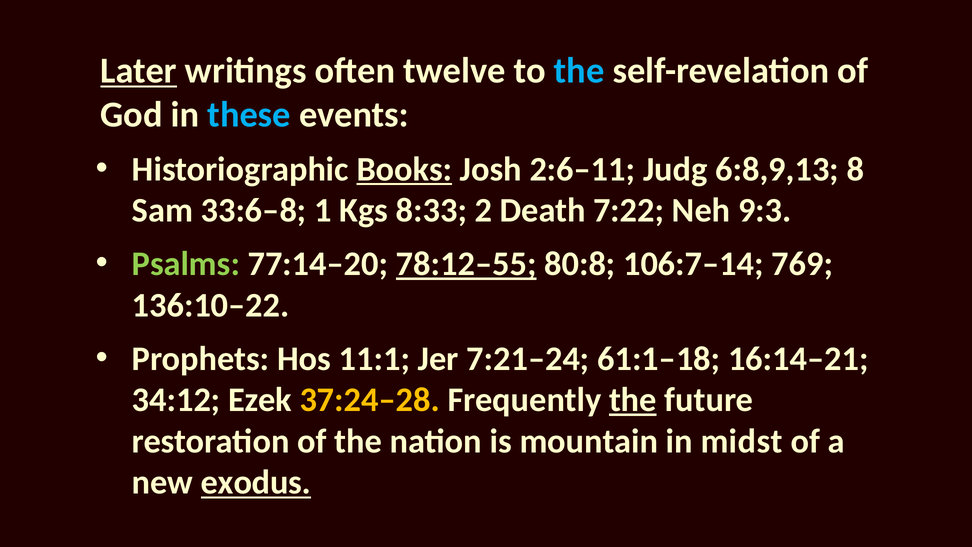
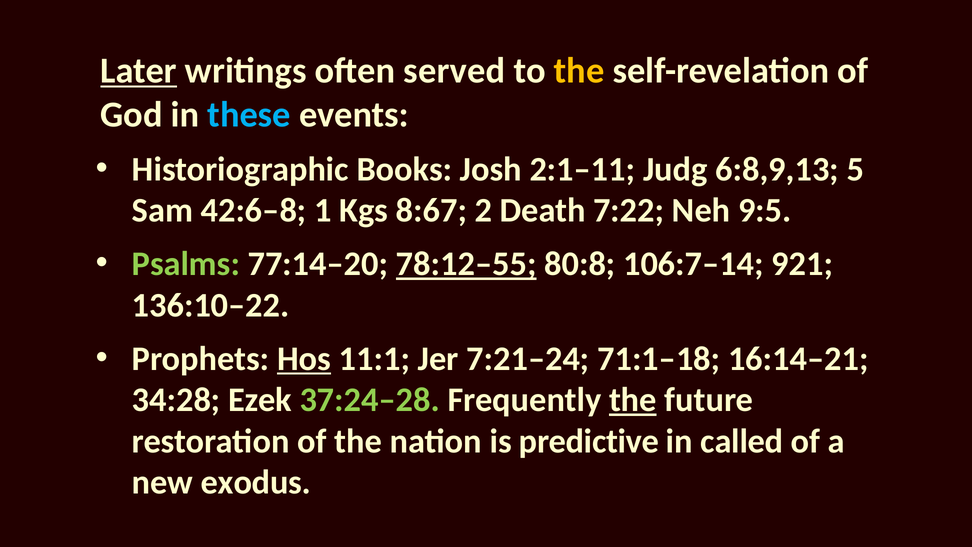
twelve: twelve -> served (454, 71)
the colour: light blue -> yellow (579, 71)
Books underline: present -> none (404, 169)
2:6–11: 2:6–11 -> 2:1–11 (582, 169)
8: 8 -> 5 (855, 169)
33:6–8: 33:6–8 -> 42:6–8 (254, 210)
8:33: 8:33 -> 8:67 (431, 210)
9:3: 9:3 -> 9:5 (765, 210)
769: 769 -> 921 (802, 264)
Hos underline: none -> present (304, 359)
61:1–18: 61:1–18 -> 71:1–18 (659, 359)
34:12: 34:12 -> 34:28 (176, 400)
37:24–28 colour: yellow -> light green (370, 400)
mountain: mountain -> predictive (589, 441)
midst: midst -> called (742, 441)
exodus underline: present -> none (256, 482)
